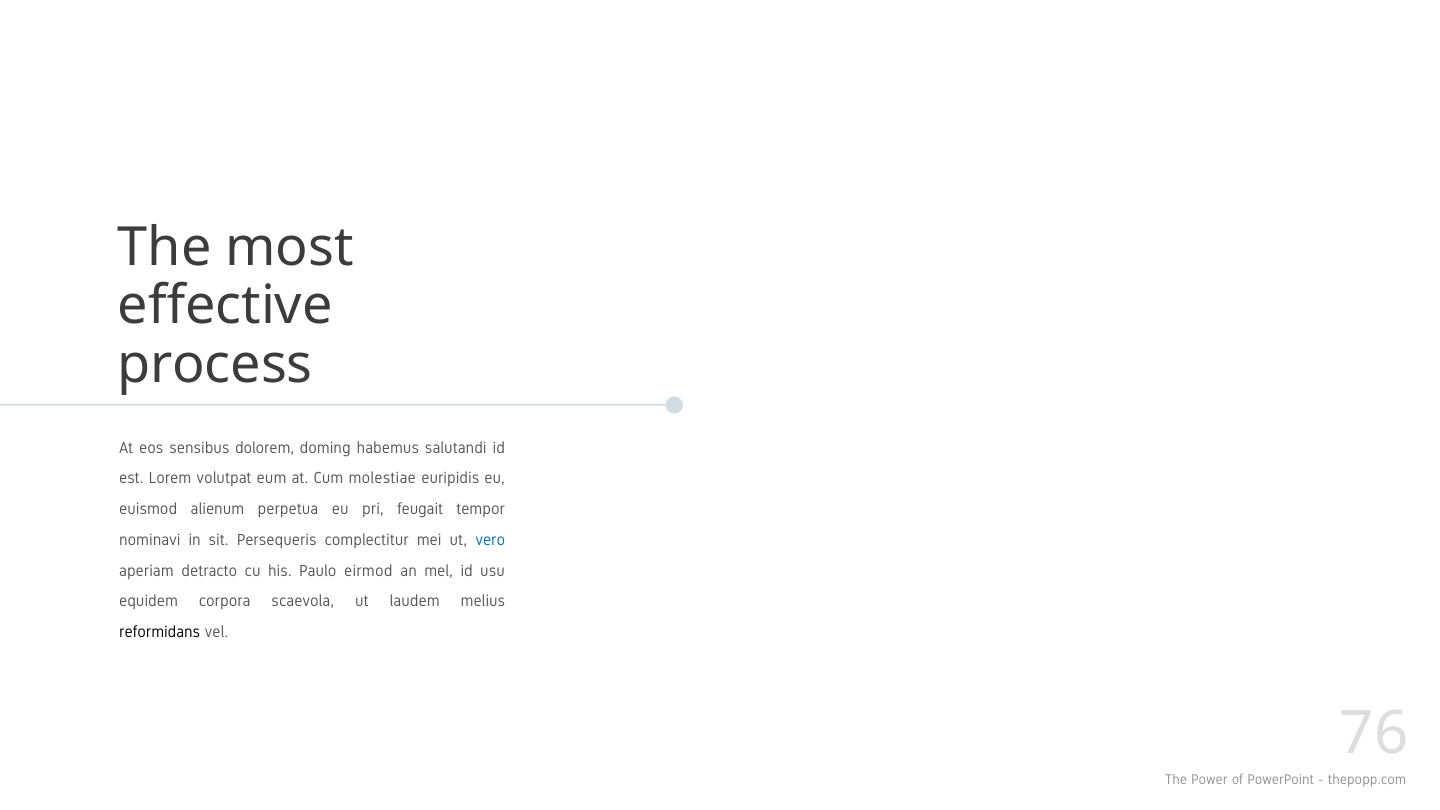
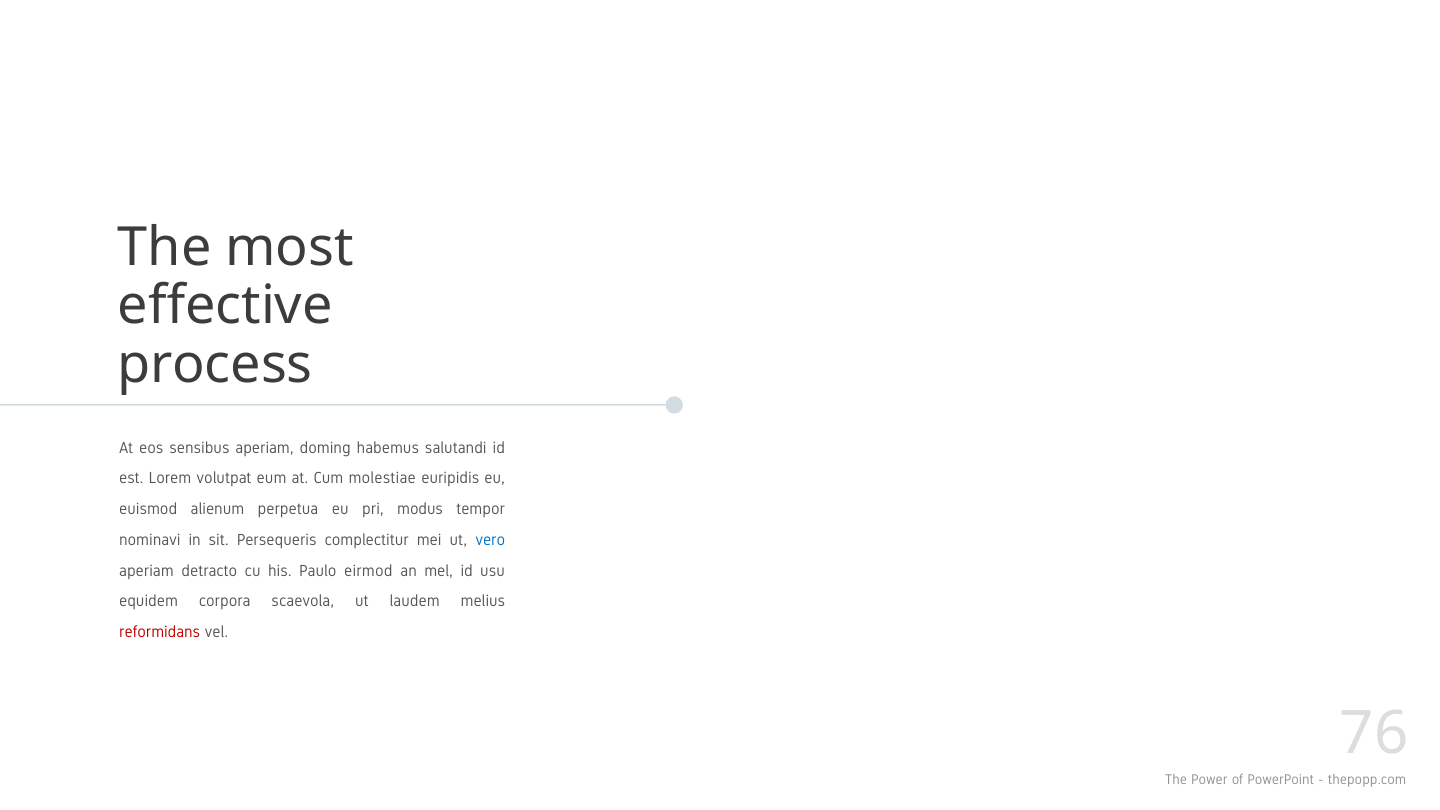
sensibus dolorem: dolorem -> aperiam (265, 448)
feugait: feugait -> modus (420, 509)
reformidans colour: black -> red (160, 632)
